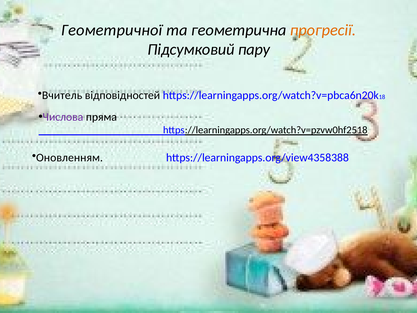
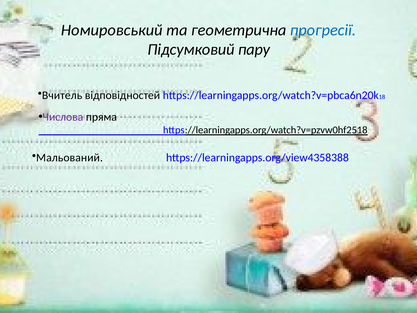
Геометричної: Геометричної -> Номировський (112, 30)
прогресії colour: orange -> blue (323, 30)
Оновленням: Оновленням -> Мальований (70, 158)
